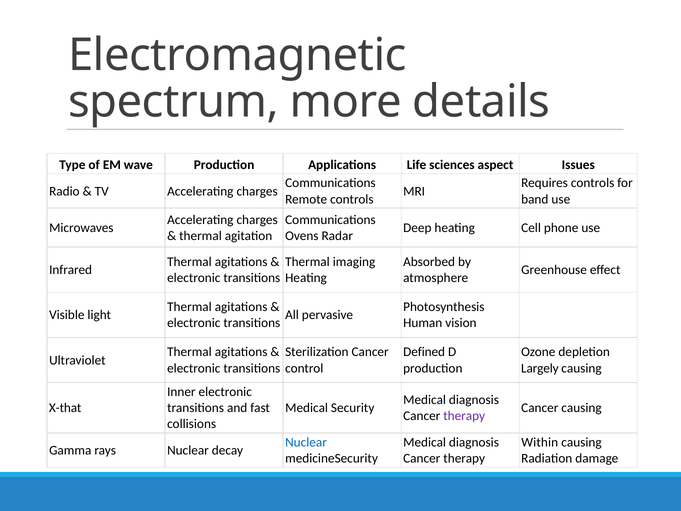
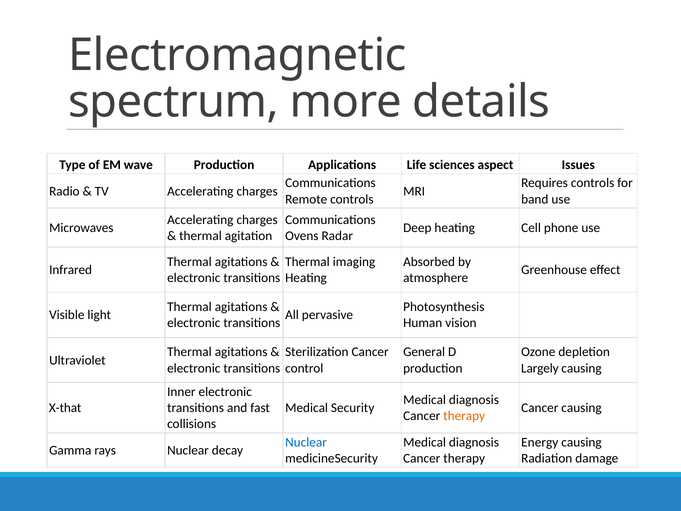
Defined: Defined -> General (424, 352)
therapy colour: purple -> orange (464, 416)
Within: Within -> Energy (540, 442)
